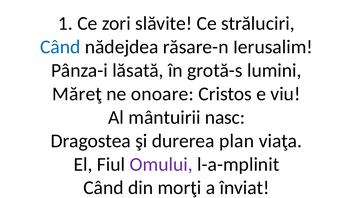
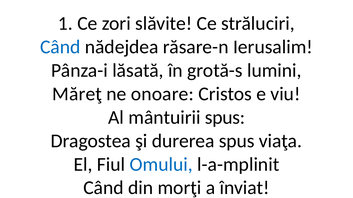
mântuirii nasc: nasc -> spus (225, 118)
durerea plan: plan -> spus (237, 141)
Omului colour: purple -> blue (161, 165)
